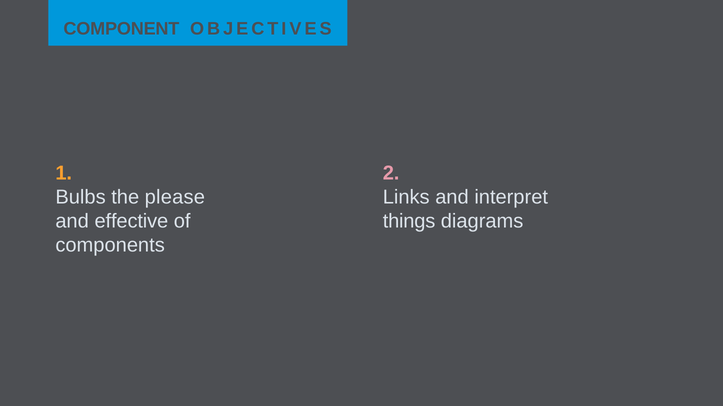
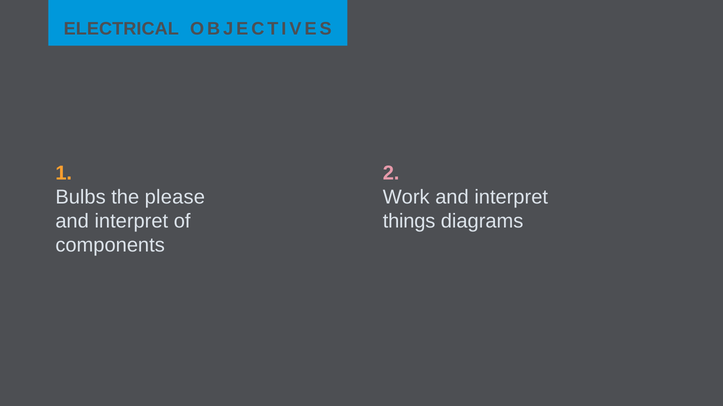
COMPONENT: COMPONENT -> ELECTRICAL (121, 29)
Links: Links -> Work (406, 197)
effective: effective -> interpret (131, 222)
